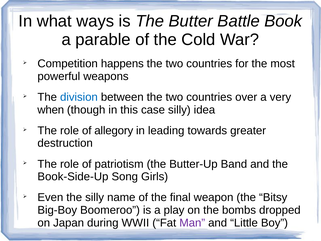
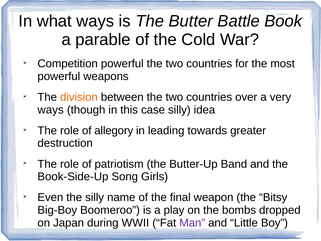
Competition happens: happens -> powerful (122, 64)
division colour: blue -> orange (79, 97)
when: when -> ways (51, 110)
